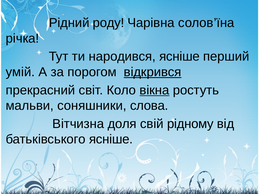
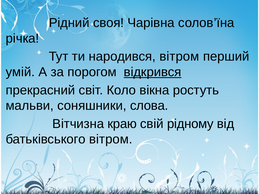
роду: роду -> своя (108, 23)
народився ясніше: ясніше -> вітром (179, 57)
вікна underline: present -> none (154, 90)
доля: доля -> краю (122, 124)
батьківського ясніше: ясніше -> вітром (111, 139)
